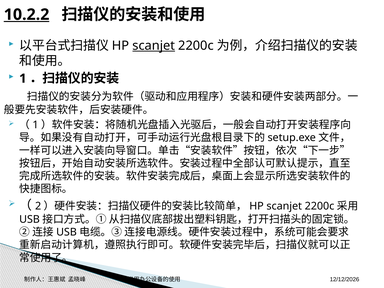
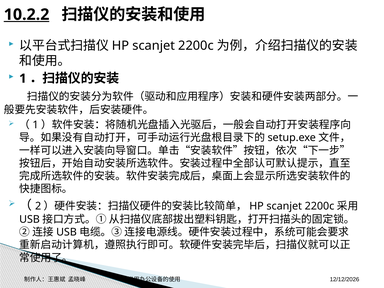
scanjet underline: present -> none (154, 46)
